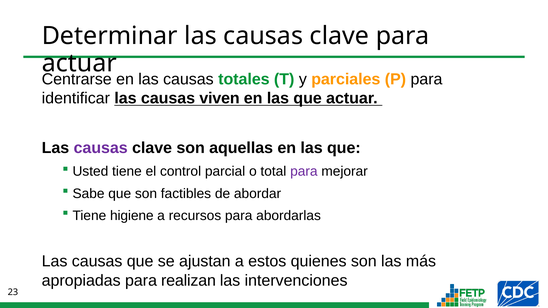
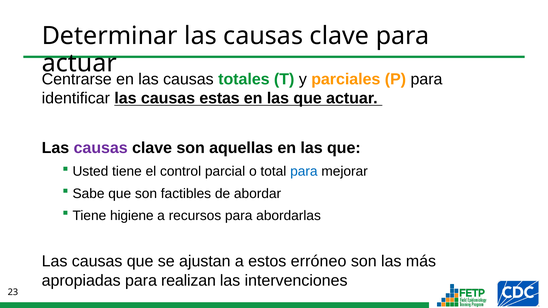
viven: viven -> estas (220, 98)
para colour: purple -> blue (304, 172)
quienes: quienes -> erróneo (319, 262)
